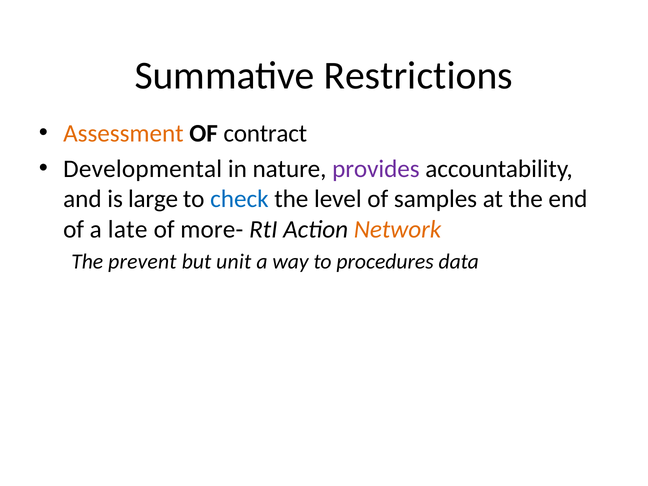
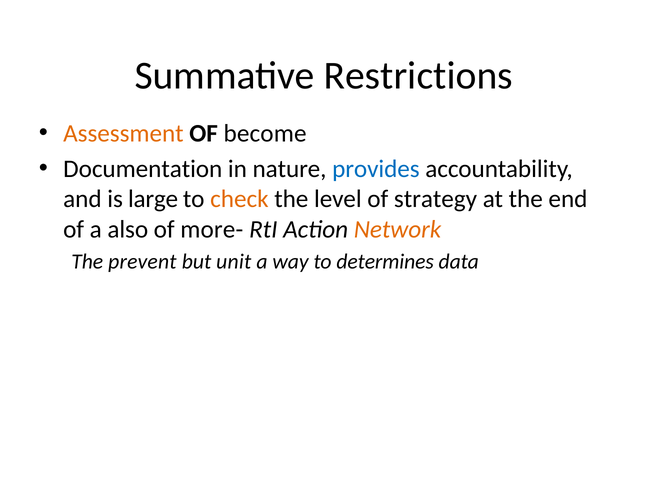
contract: contract -> become (265, 134)
Developmental: Developmental -> Documentation (143, 169)
provides colour: purple -> blue (376, 169)
check colour: blue -> orange (239, 199)
samples: samples -> strategy (436, 199)
late: late -> also (128, 229)
procedures: procedures -> determines (385, 262)
